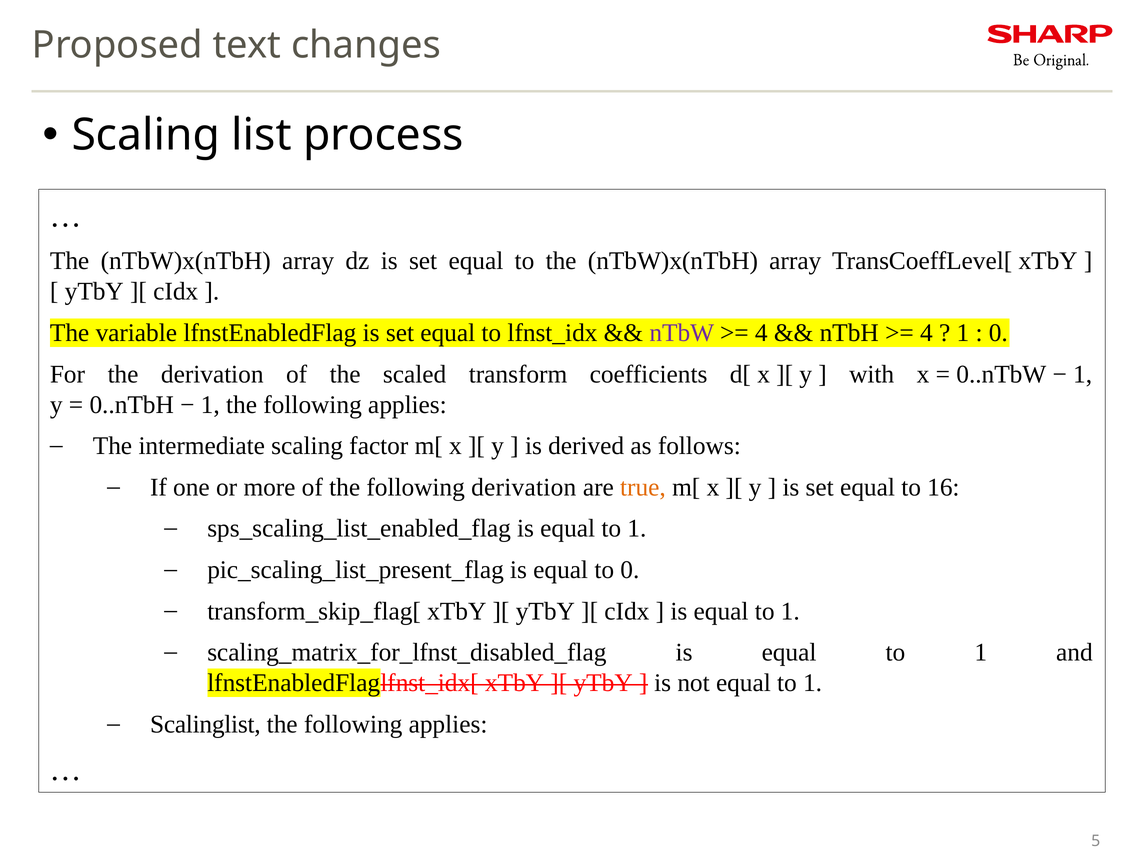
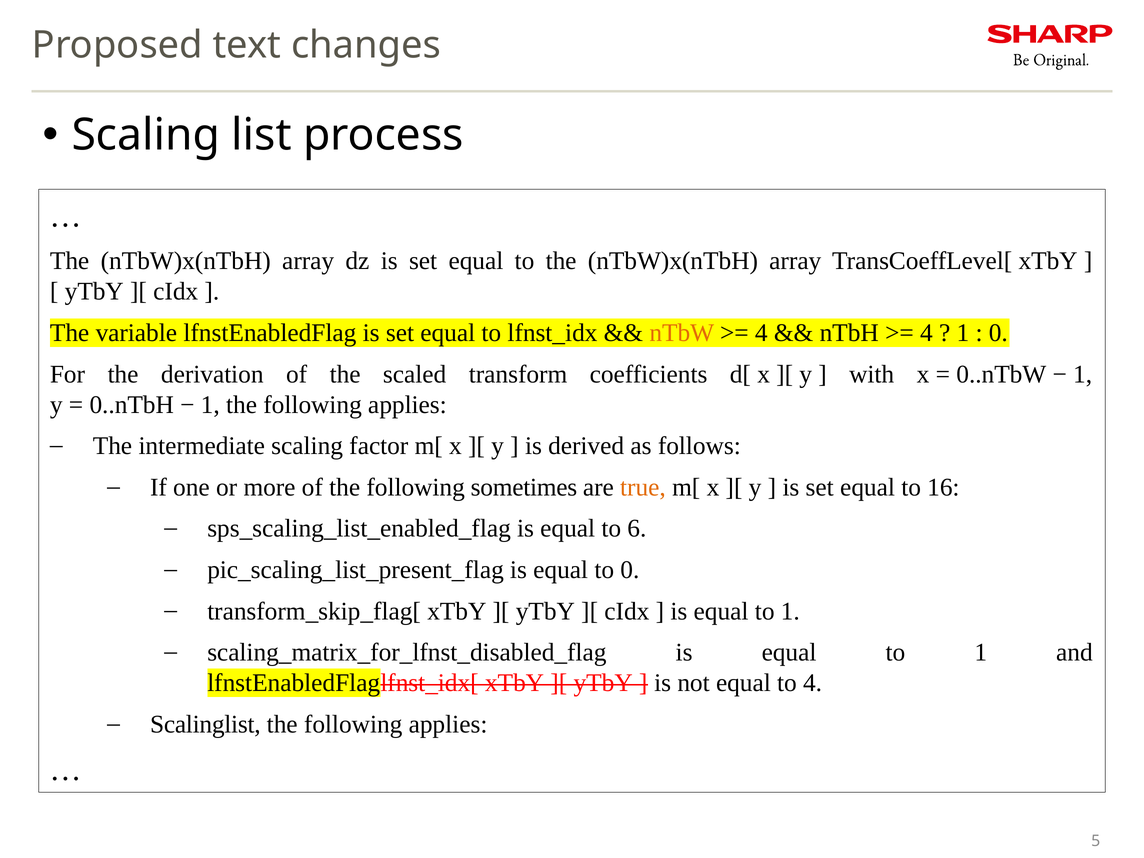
nTbW colour: purple -> orange (682, 333)
following derivation: derivation -> sometimes (524, 487)
1: 1 -> 6 (637, 529)
not equal to 1: 1 -> 4 (813, 683)
